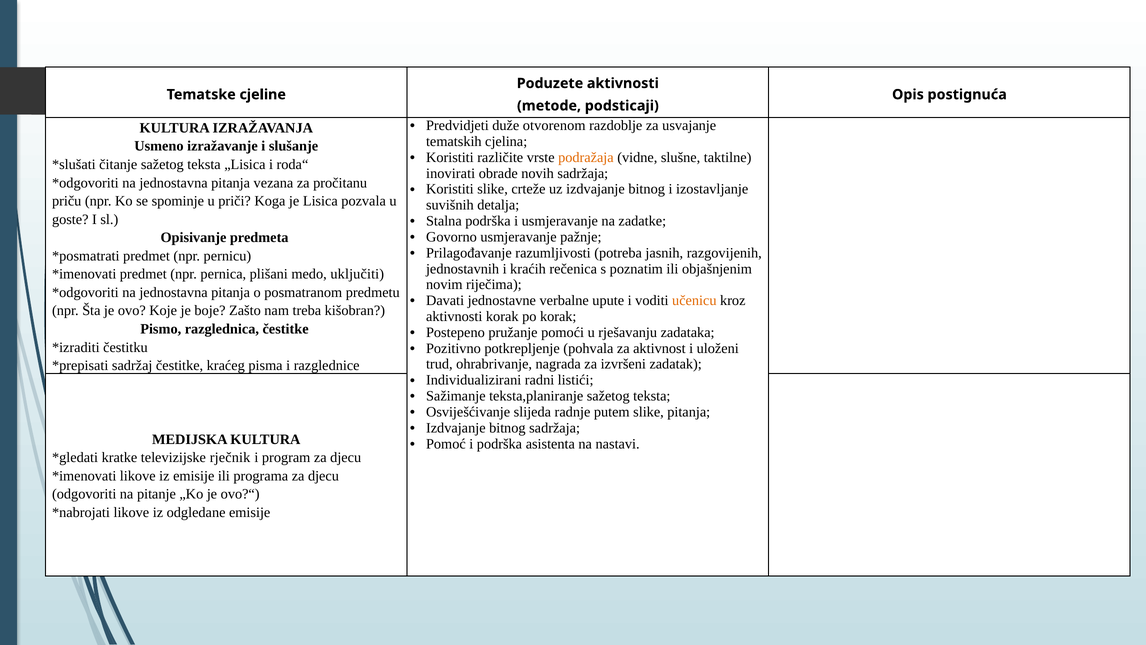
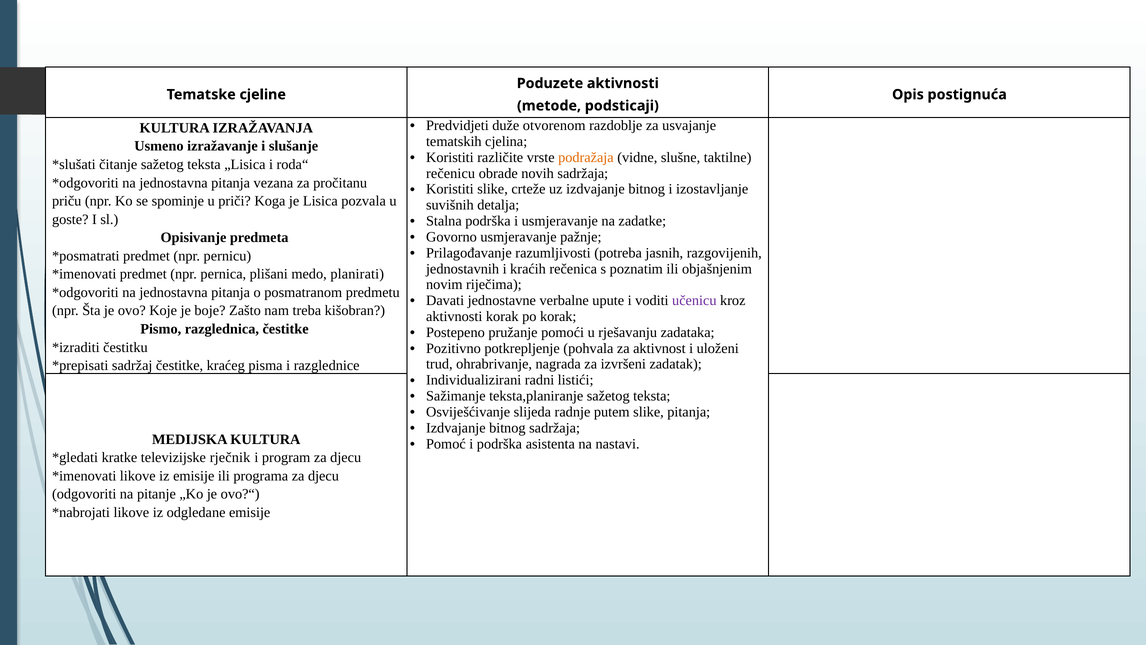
inovirati: inovirati -> rečenicu (451, 173)
uključiti: uključiti -> planirati (357, 274)
učenicu colour: orange -> purple (694, 300)
